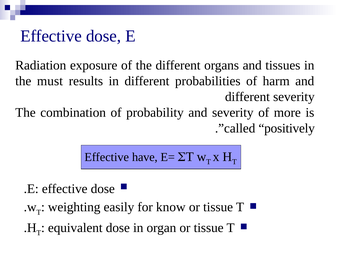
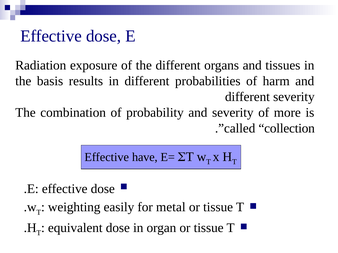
must: must -> basis (50, 81)
positively: positively -> collection (287, 128)
know: know -> metal (171, 208)
